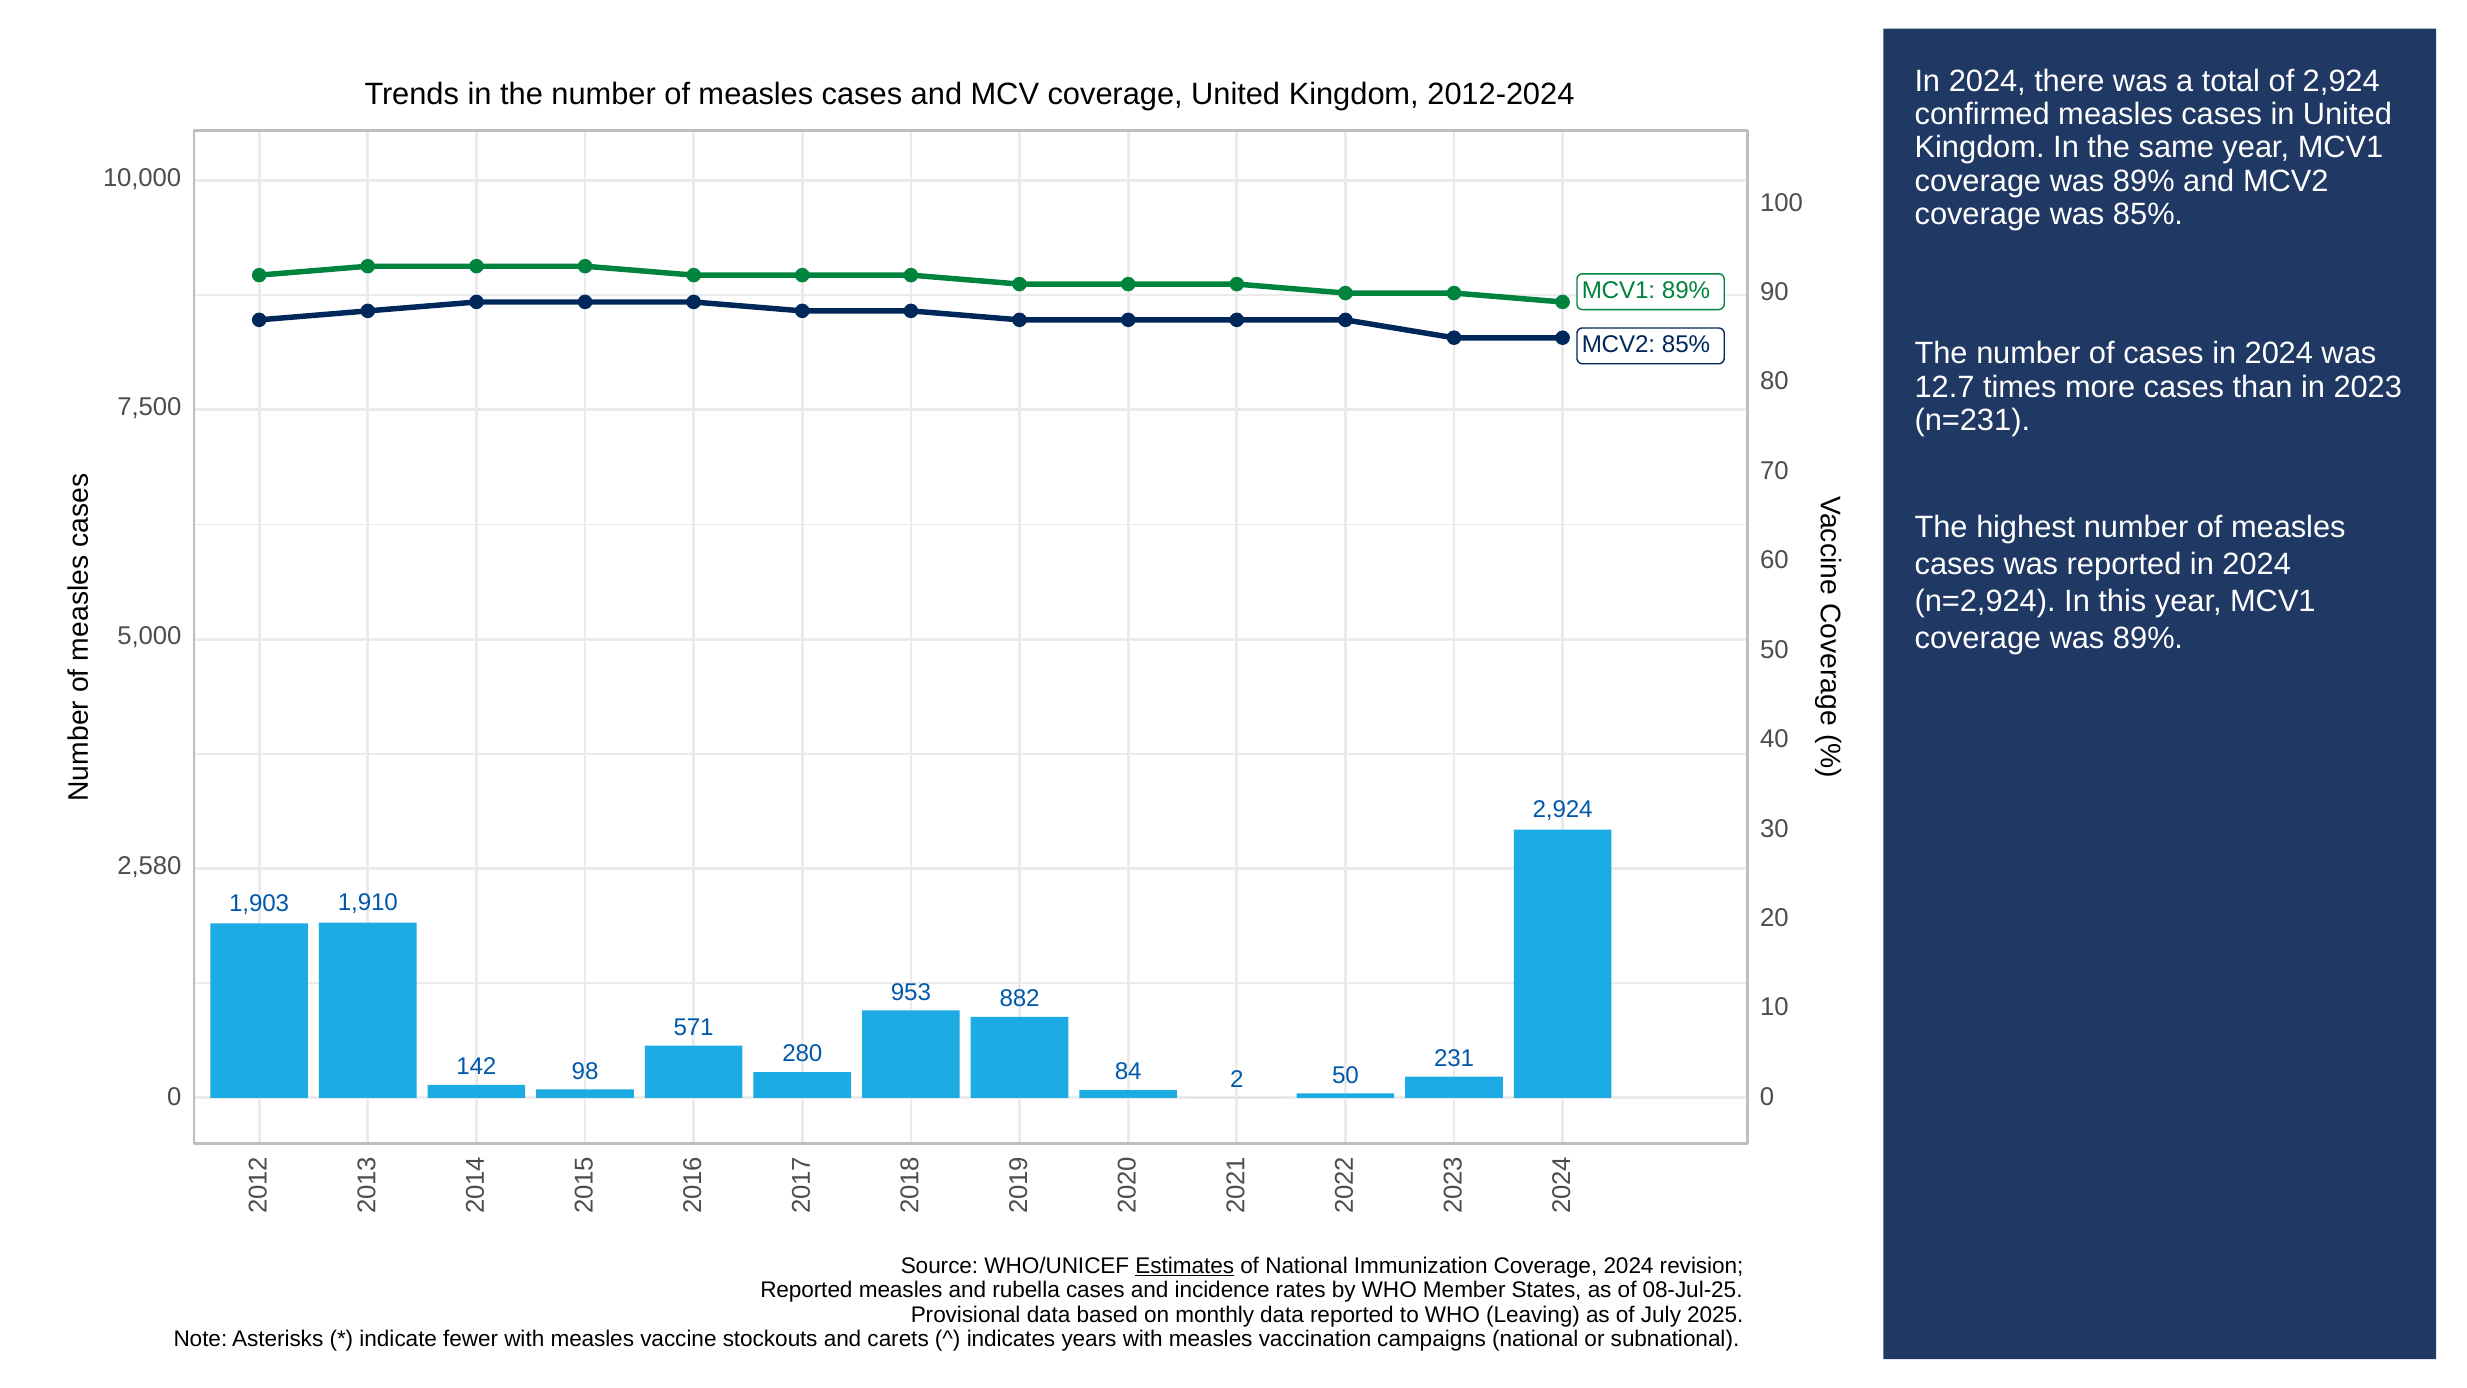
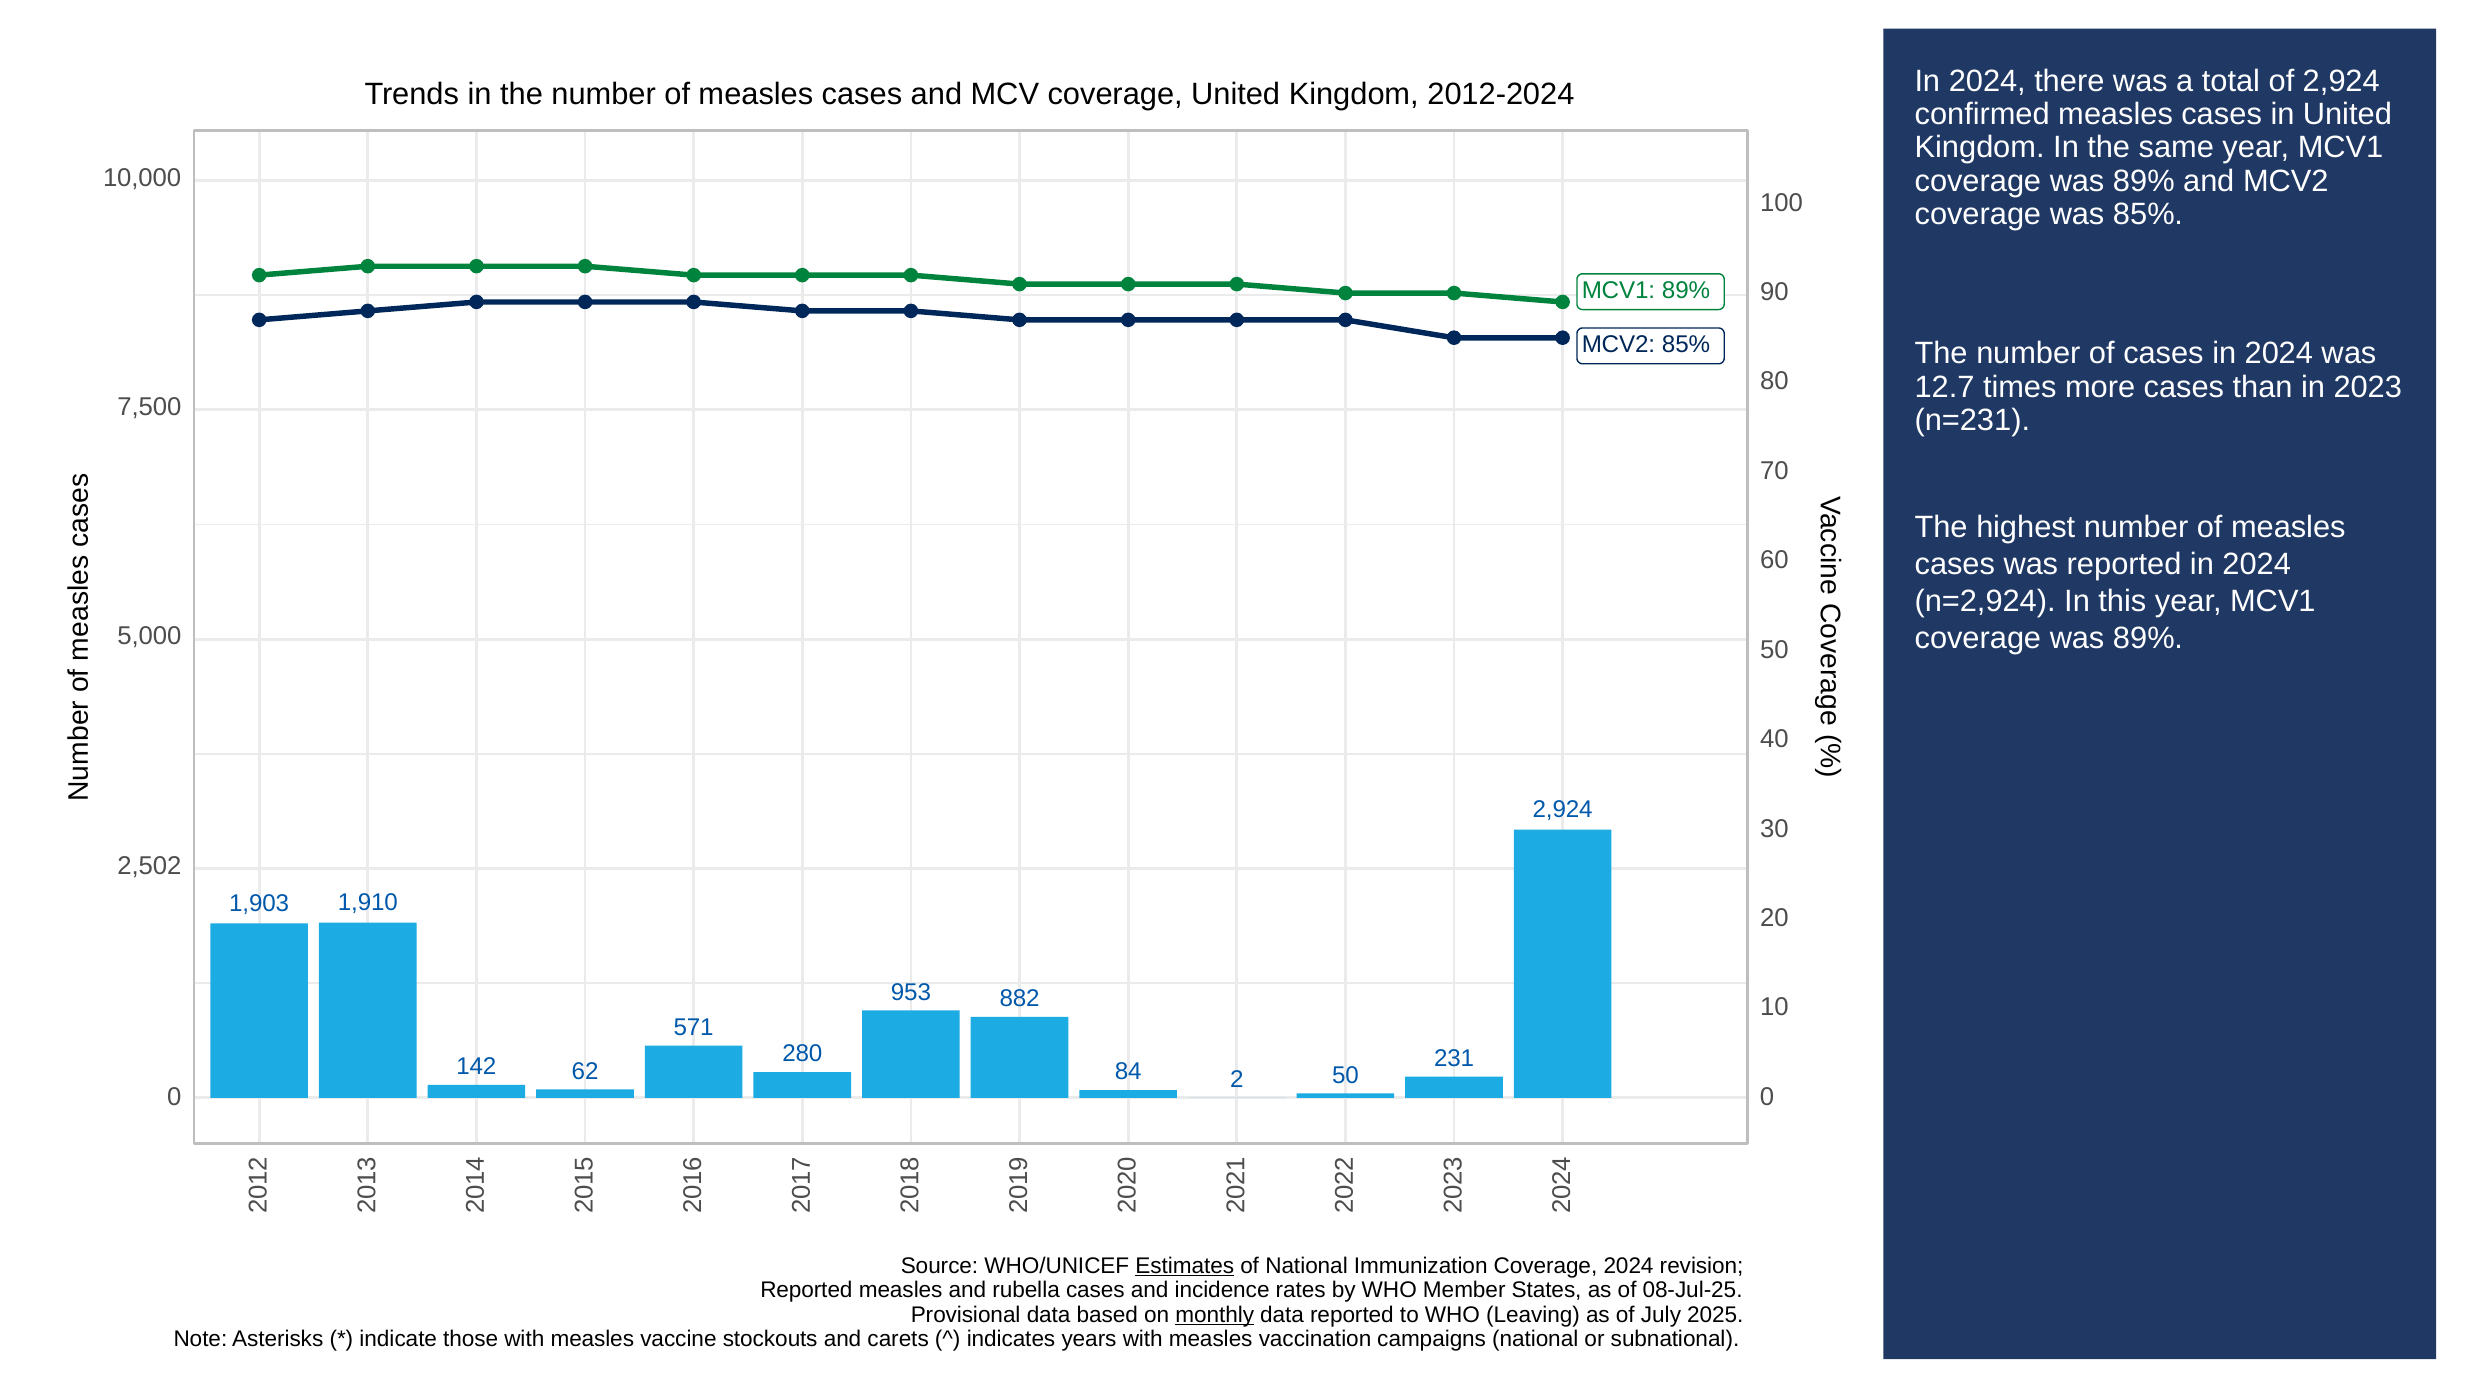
2,580: 2,580 -> 2,502 (149, 866)
98: 98 -> 62 (585, 1071)
monthly underline: none -> present (1215, 1315)
fewer: fewer -> those (471, 1339)
